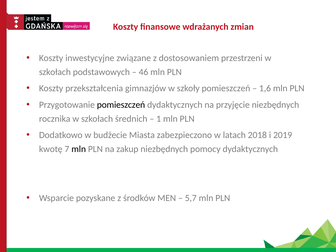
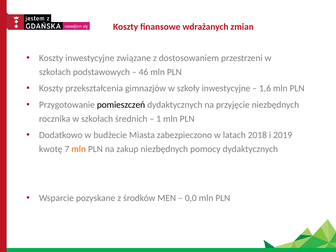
szkoły pomieszczeń: pomieszczeń -> inwestycyjne (226, 88)
mln colour: black -> orange (79, 149)
5,7: 5,7 -> 0,0 (191, 198)
